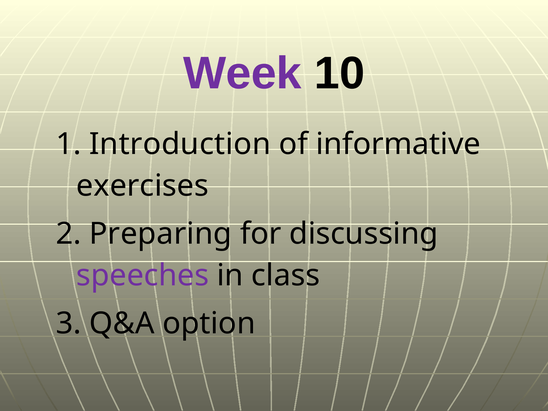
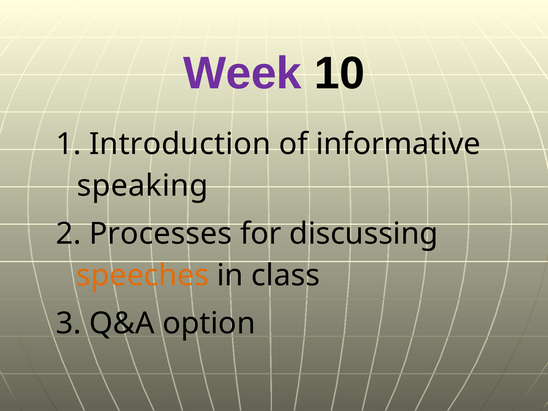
exercises: exercises -> speaking (142, 186)
Preparing: Preparing -> Processes (161, 234)
speeches colour: purple -> orange (143, 276)
